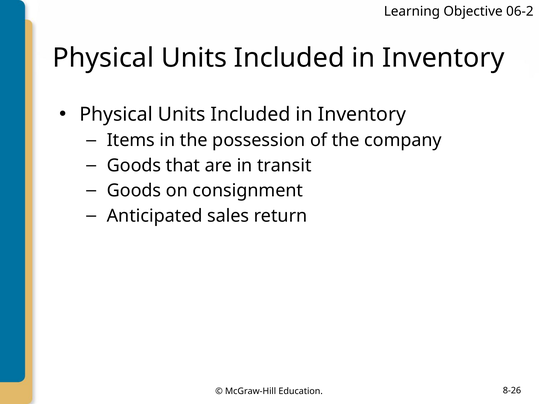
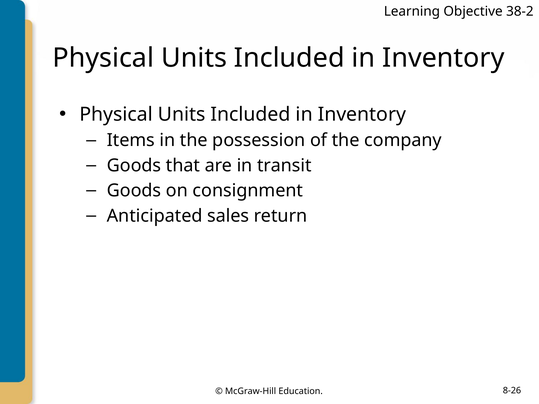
06-2: 06-2 -> 38-2 (520, 12)
